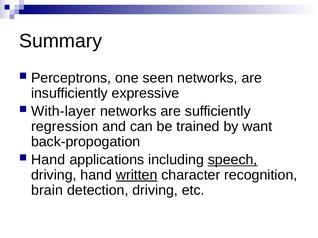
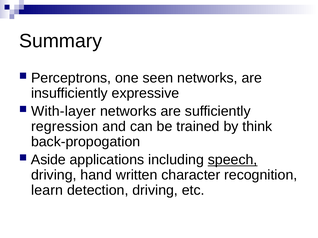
want: want -> think (257, 127)
Hand: Hand -> Aside (48, 160)
written underline: present -> none (137, 175)
brain: brain -> learn (47, 191)
